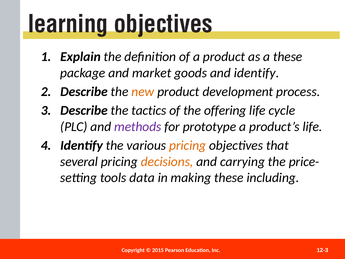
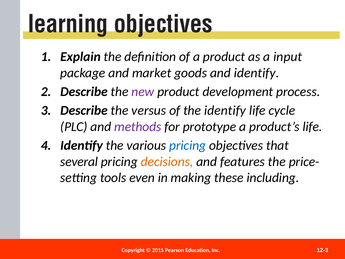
a these: these -> input (288, 57)
new colour: orange -> purple (143, 92)
tactics: tactics -> versus (149, 110)
the offering: offering -> identify (225, 110)
pricing colour: orange -> blue (188, 145)
carrying: carrying -> features (242, 161)
data: data -> even (142, 178)
